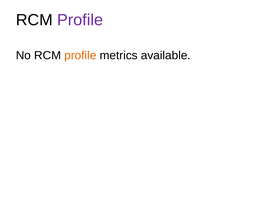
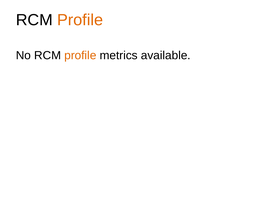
Profile colour: purple -> orange (80, 20)
